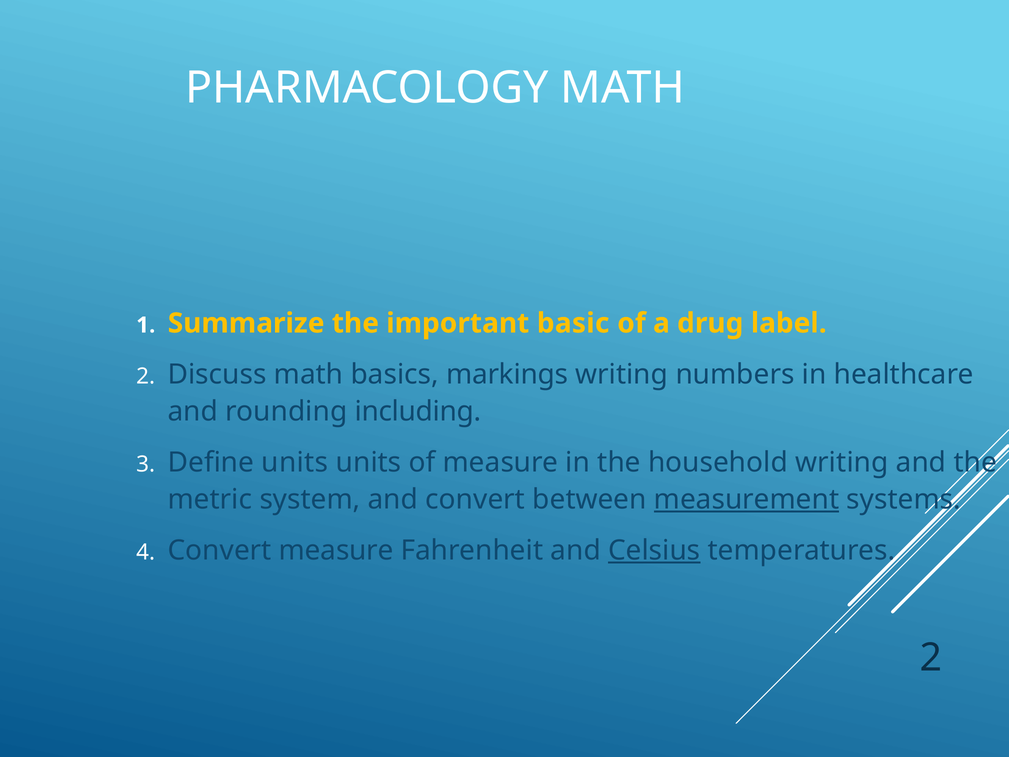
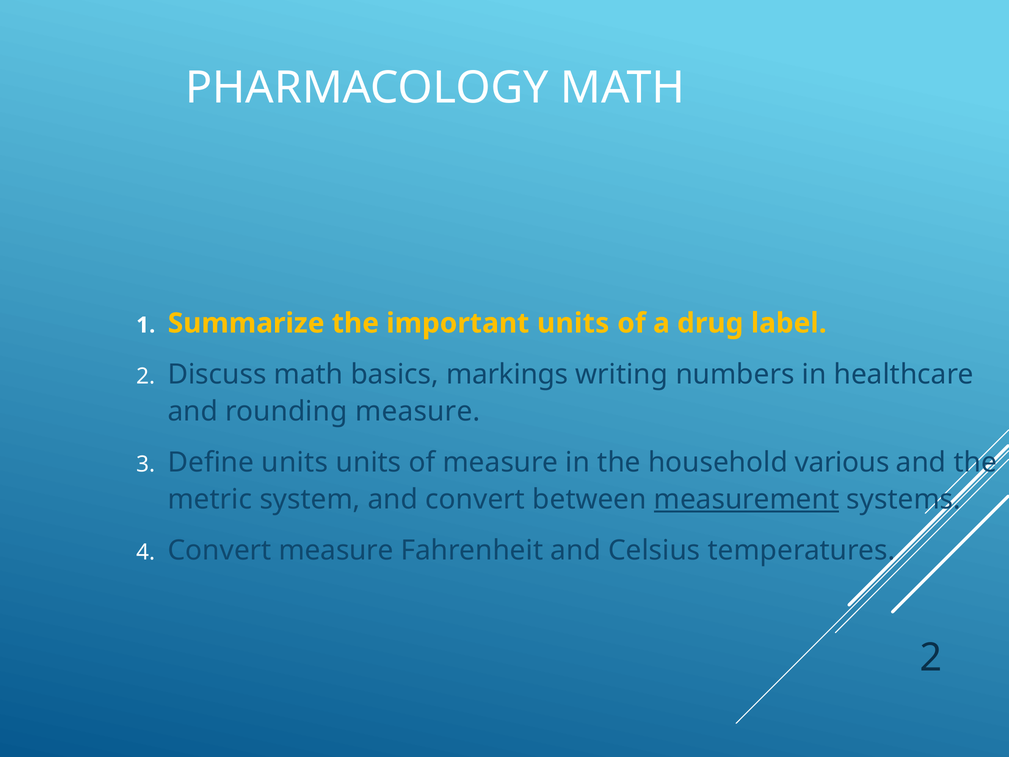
important basic: basic -> units (573, 323)
rounding including: including -> measure (418, 411)
household writing: writing -> various (842, 462)
Celsius underline: present -> none (654, 550)
